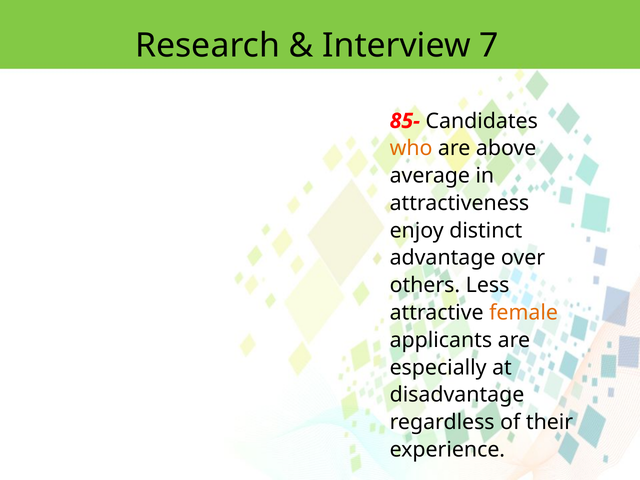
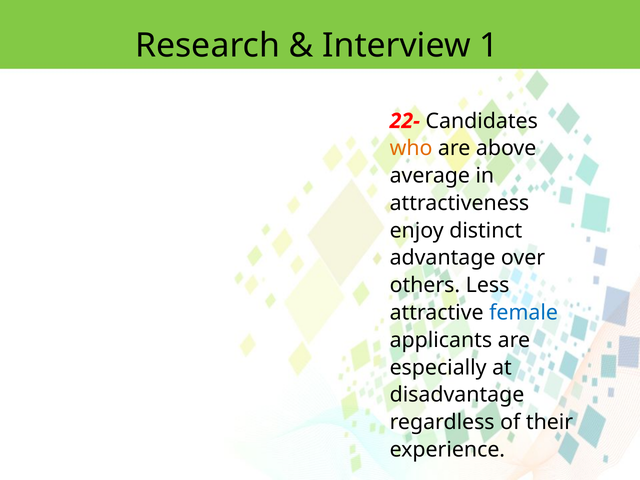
7: 7 -> 1 (489, 45)
85-: 85- -> 22- (405, 121)
female colour: orange -> blue (524, 313)
